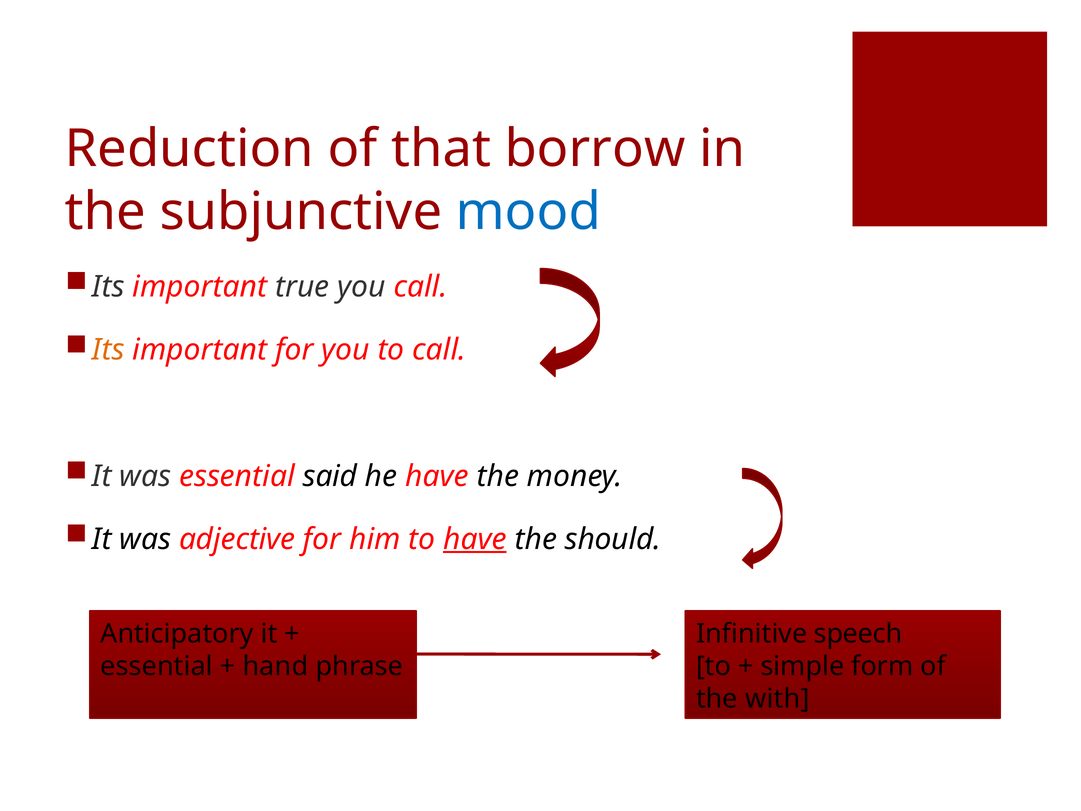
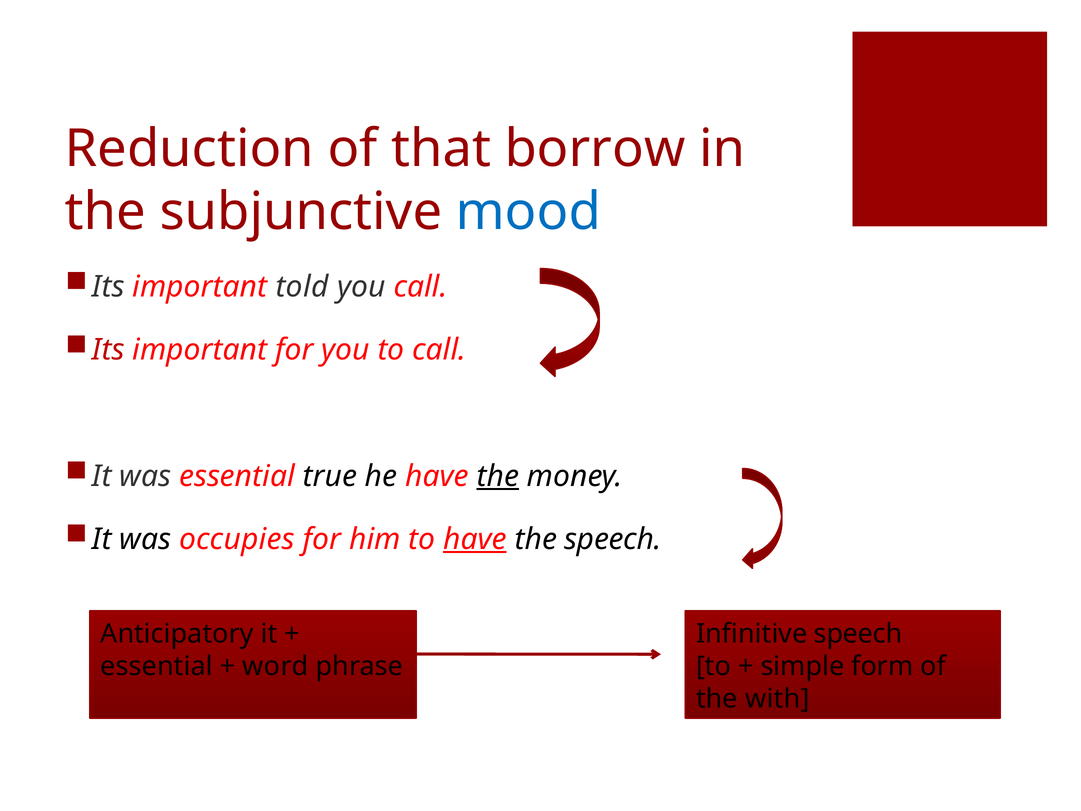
true: true -> told (302, 287)
Its colour: orange -> red (108, 350)
said: said -> true (330, 476)
the underline: none -> present (498, 476)
adjective: adjective -> occupies (237, 539)
the should: should -> speech (613, 539)
hand: hand -> word (276, 666)
